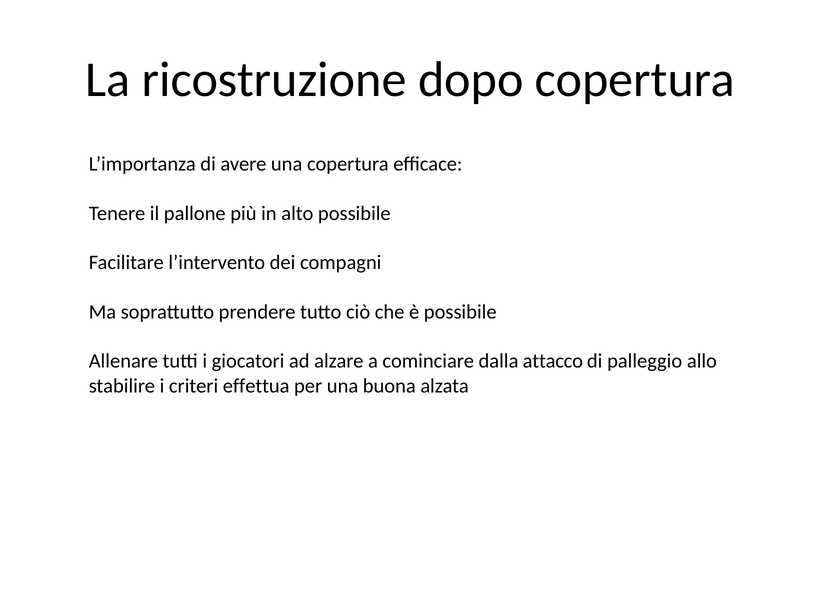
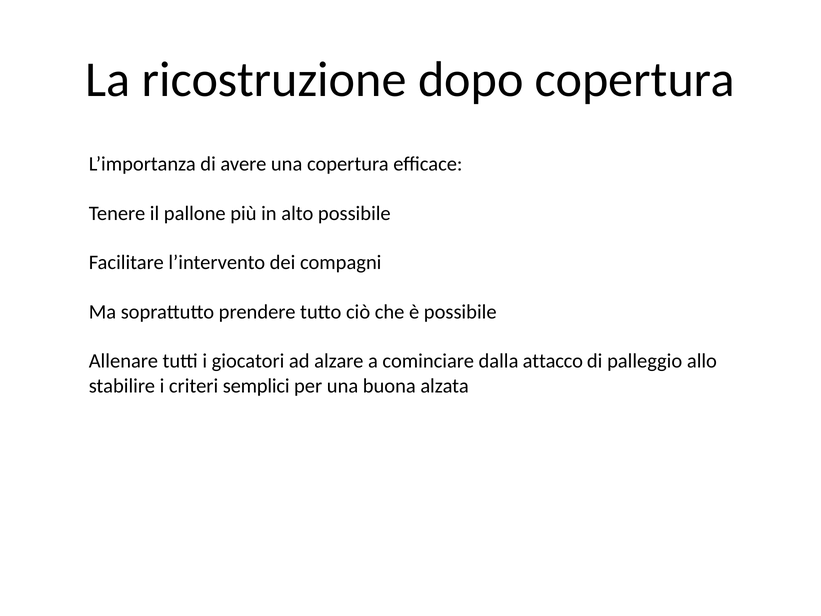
effettua: effettua -> semplici (256, 386)
